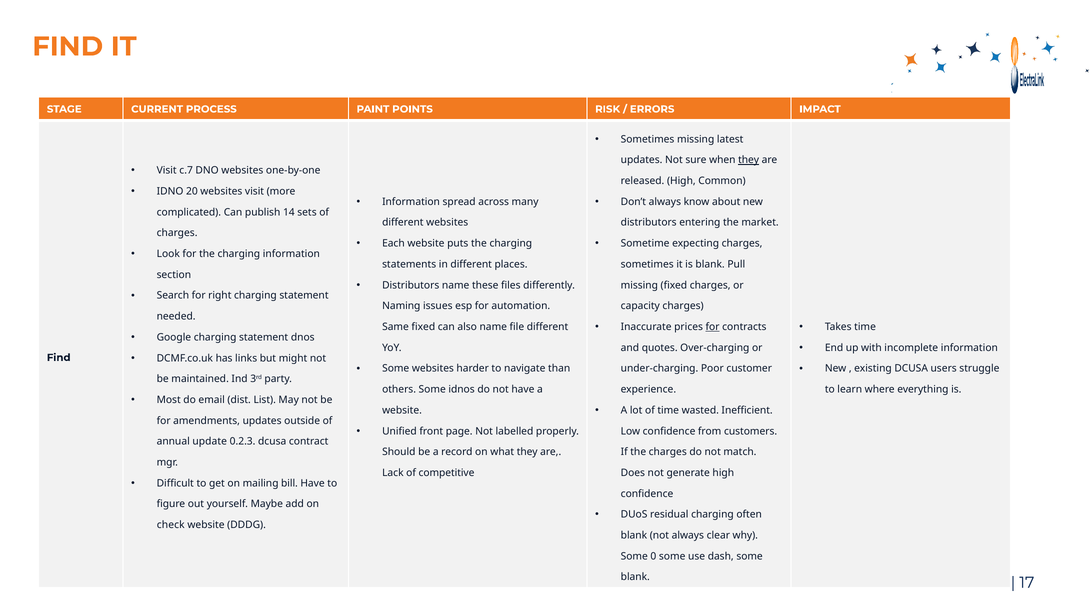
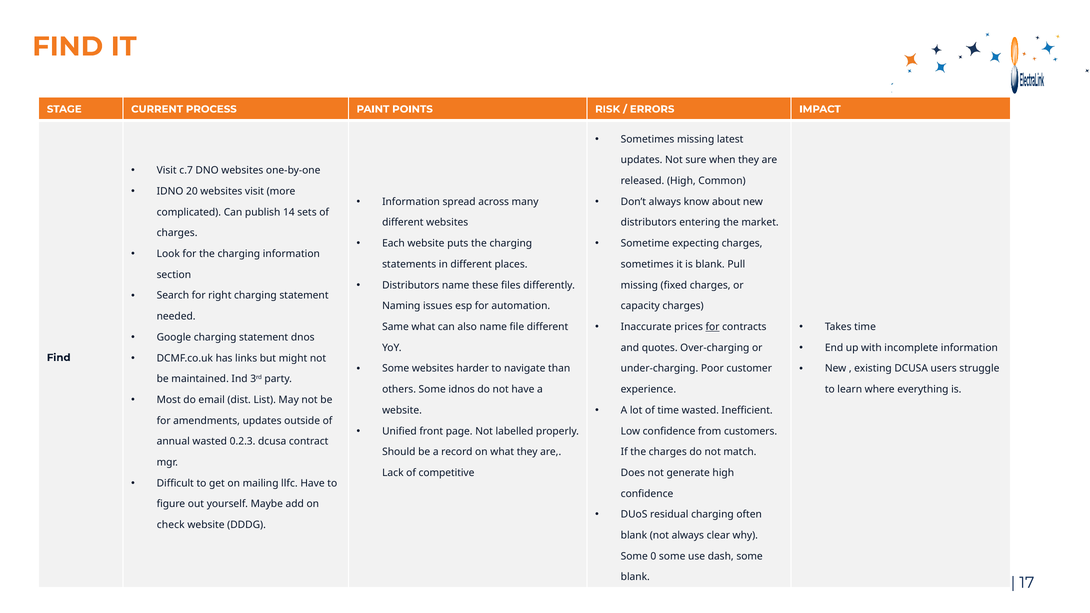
they underline: present -> none (749, 160)
Same fixed: fixed -> what (423, 327)
annual update: update -> wasted (210, 442)
bill: bill -> llfc (289, 483)
